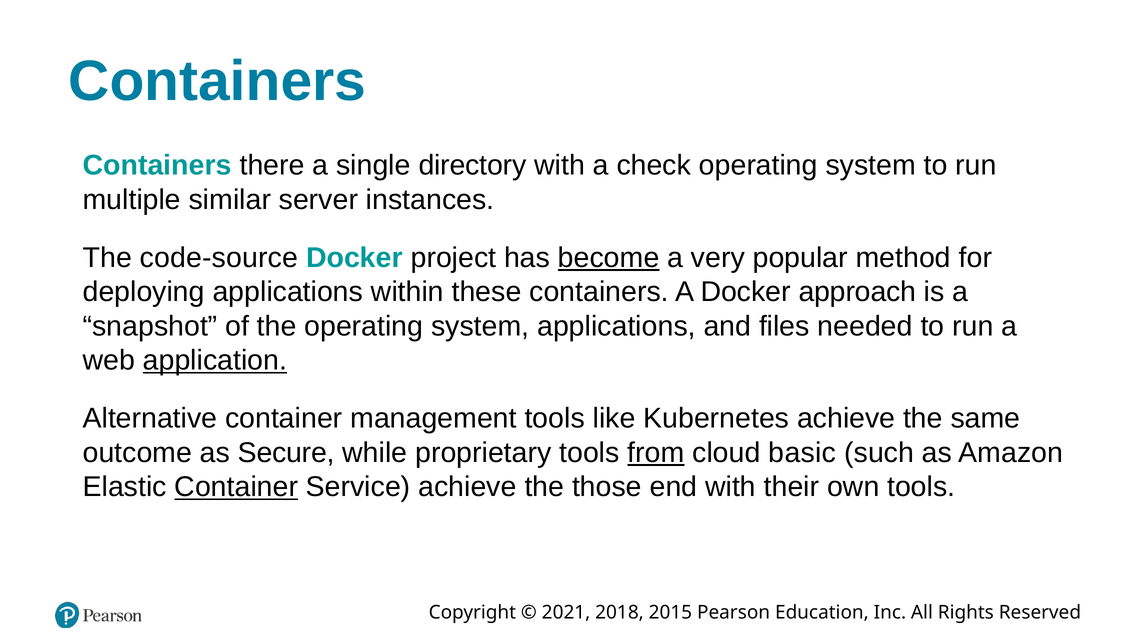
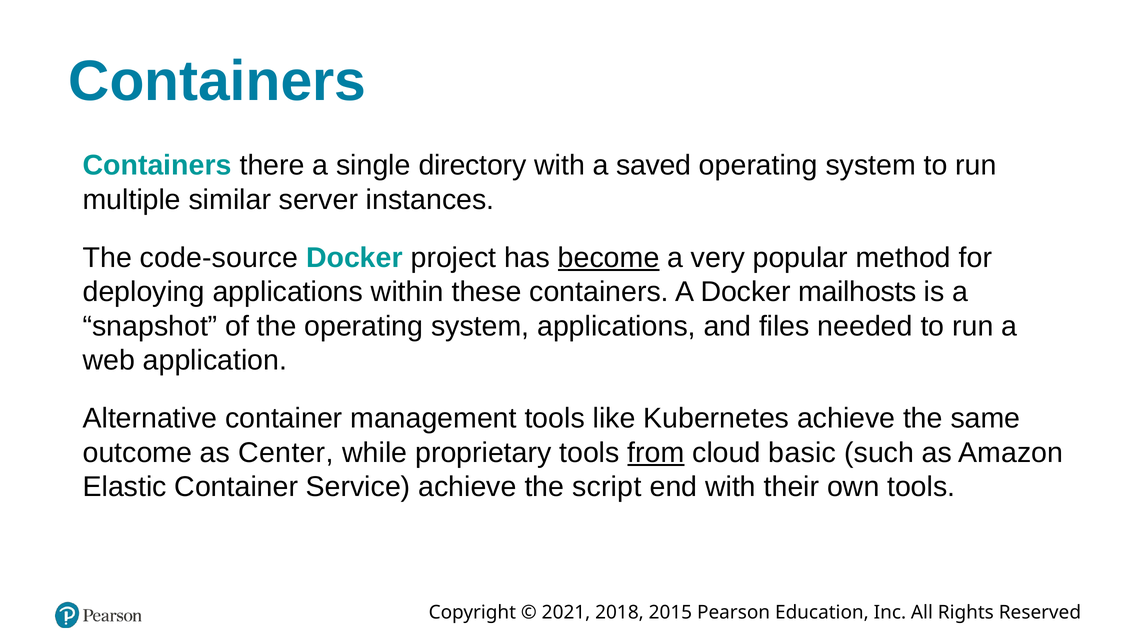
check: check -> saved (654, 165)
approach: approach -> mailhosts (857, 292)
application underline: present -> none (215, 360)
Secure: Secure -> Center (286, 453)
Container underline: present -> none (236, 487)
those: those -> script (607, 487)
